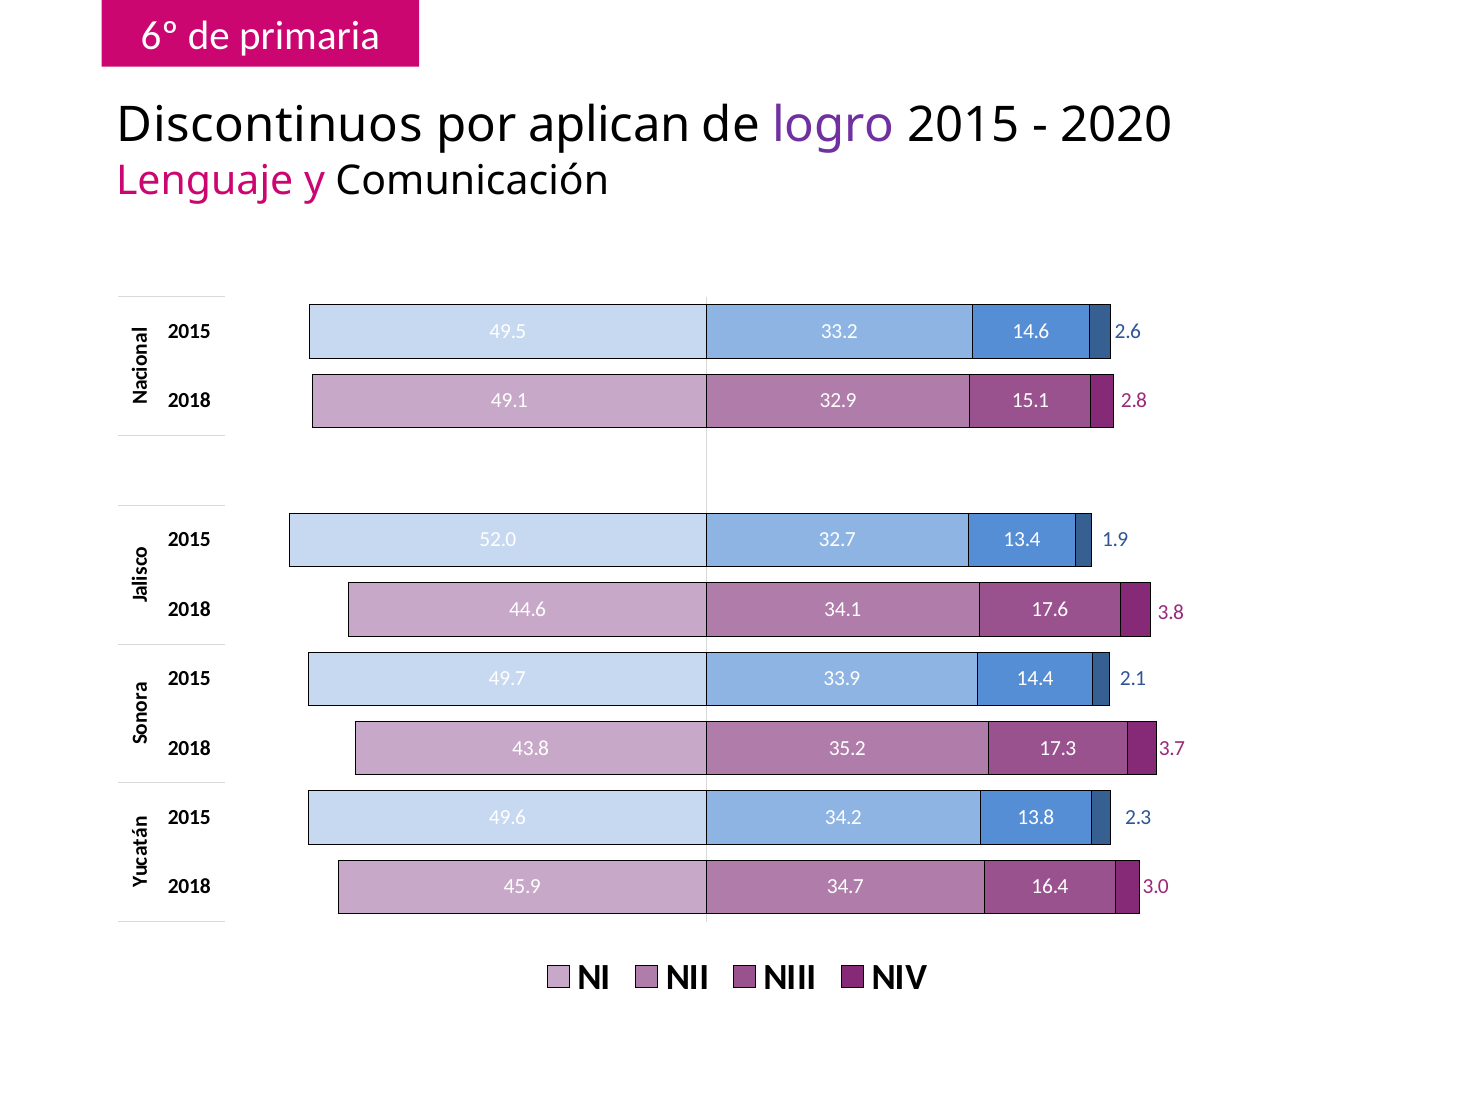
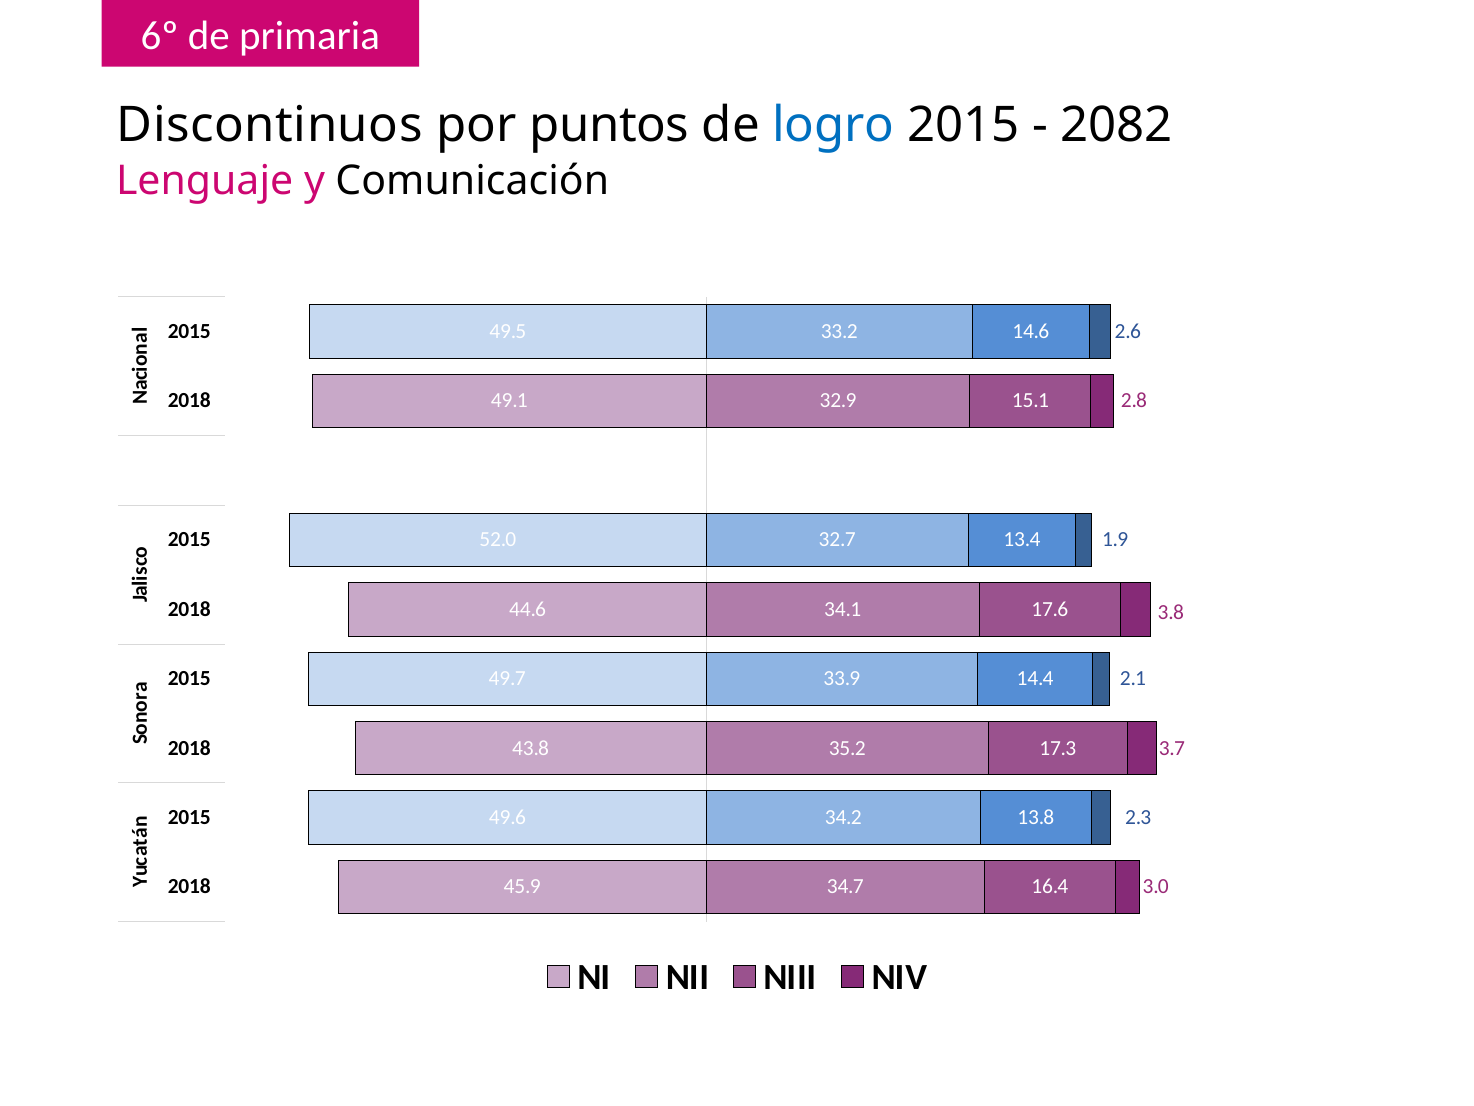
aplican: aplican -> puntos (610, 125)
logro colour: purple -> blue (833, 125)
2020: 2020 -> 2082 (1117, 125)
